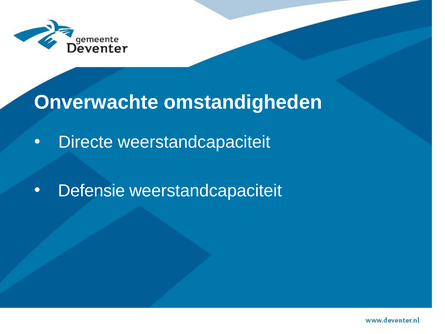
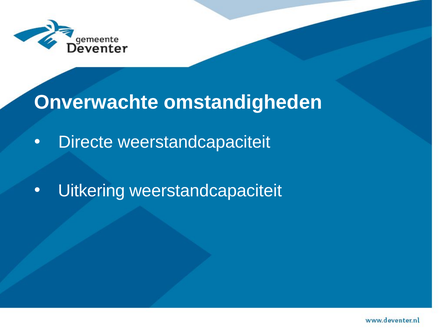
Defensie: Defensie -> Uitkering (91, 191)
